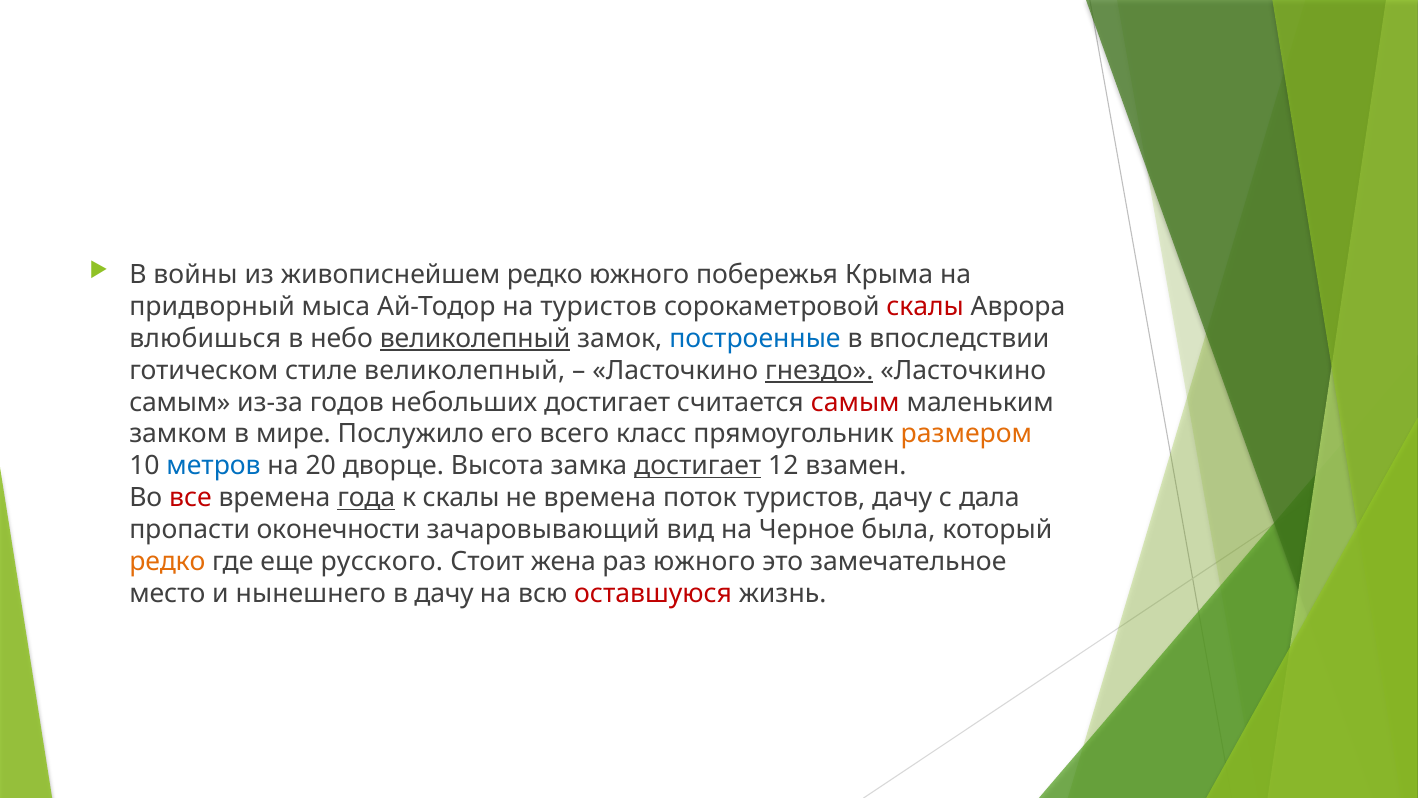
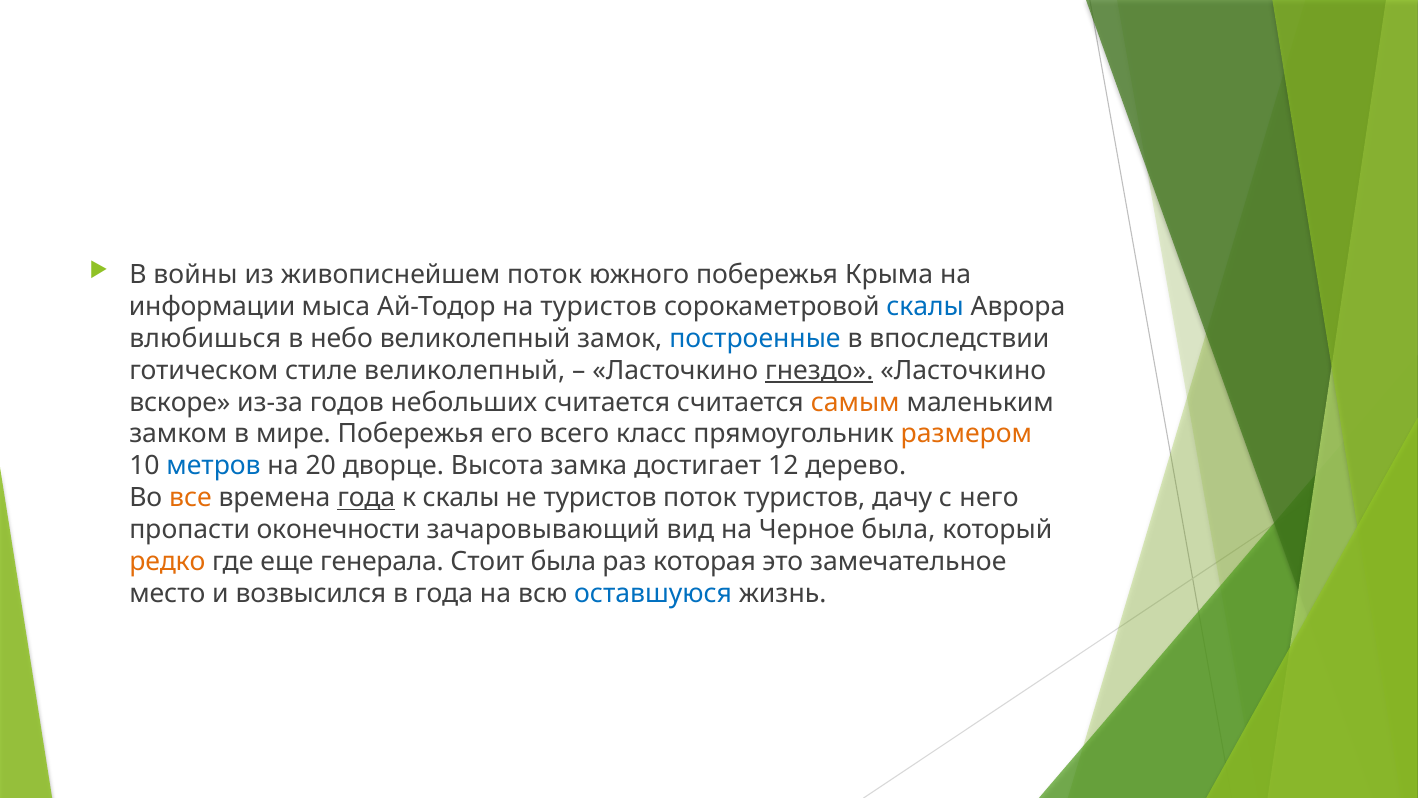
живописнейшем редко: редко -> поток (545, 274)
придворный: придворный -> информации (212, 306)
скалы colour: red -> blue (925, 306)
великолепный underline: present -> none (475, 338)
самым: самым -> вскоре (180, 402)
небольших достигает: достигает -> считается (607, 402)
самым colour: red -> orange (855, 402)
мире Послужило: Послужило -> Побережья (411, 434)
достигает underline: present -> none (698, 466)
взамен: взамен -> дерево (856, 466)
все colour: red -> orange (190, 498)
не времена: времена -> туристов (600, 498)
дала: дала -> него (989, 498)
русского: русского -> генерала (382, 562)
Стоит жена: жена -> была (563, 562)
раз южного: южного -> которая (704, 562)
нынешнего: нынешнего -> возвысился (311, 593)
в дачу: дачу -> года (444, 593)
оставшуюся colour: red -> blue (653, 593)
